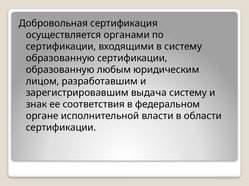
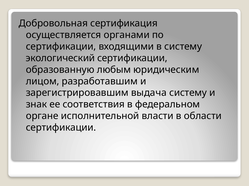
образованную: образованную -> экологический (60, 58)
